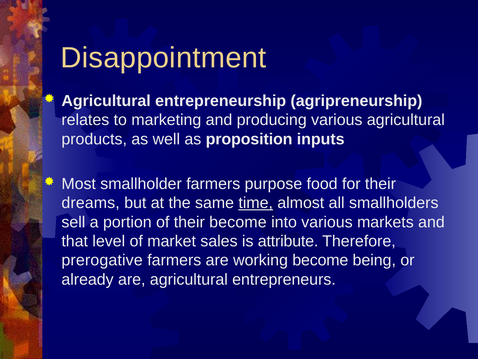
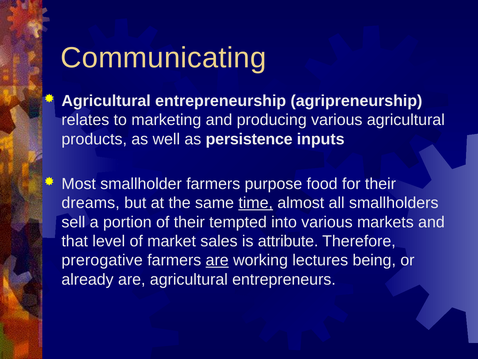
Disappointment: Disappointment -> Communicating (163, 58)
proposition: proposition -> persistence (249, 139)
their become: become -> tempted (238, 222)
are underline: none -> present (217, 260)
working become: become -> lectures (320, 260)
